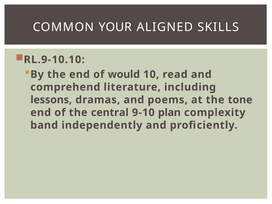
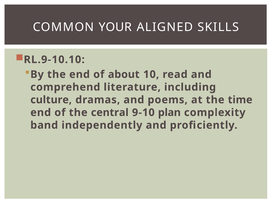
would: would -> about (124, 74)
lessons: lessons -> culture (51, 100)
tone: tone -> time (240, 100)
